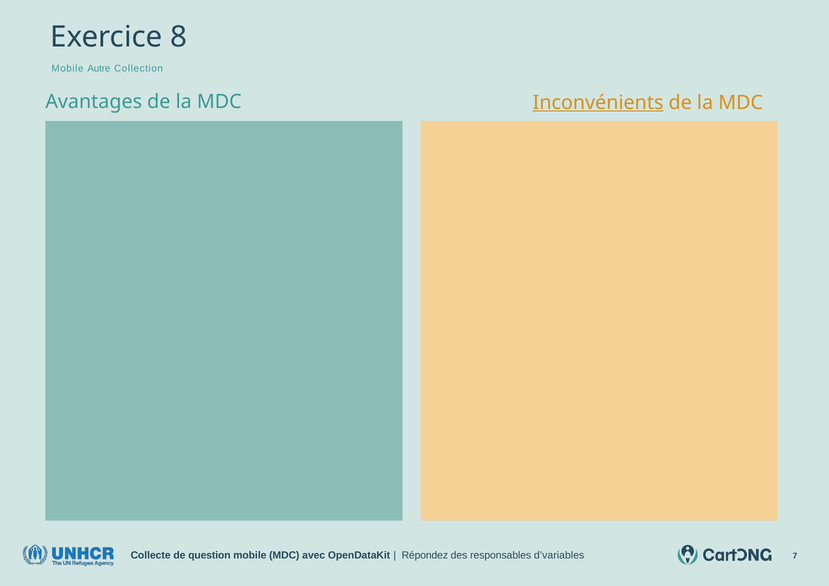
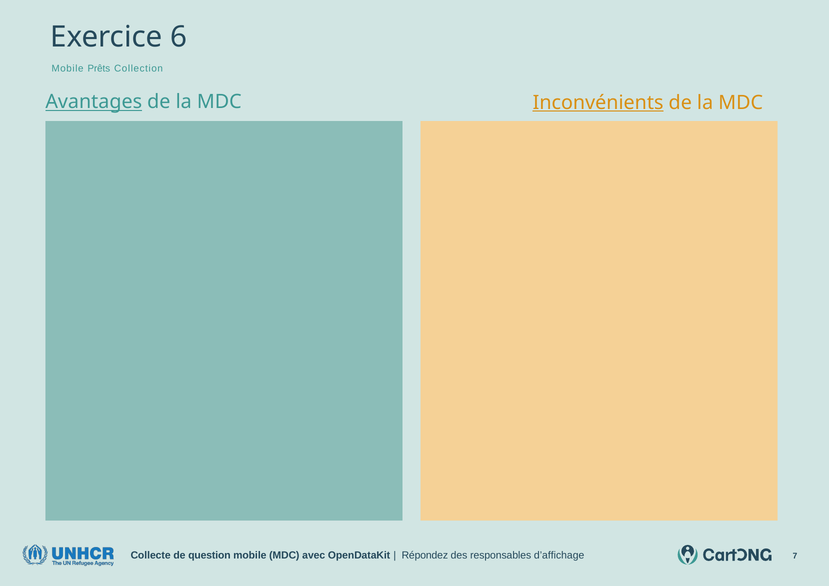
8: 8 -> 6 (179, 37)
Autre: Autre -> Prêts (99, 69)
Avantages underline: none -> present (94, 102)
d’variables: d’variables -> d’affichage (559, 556)
